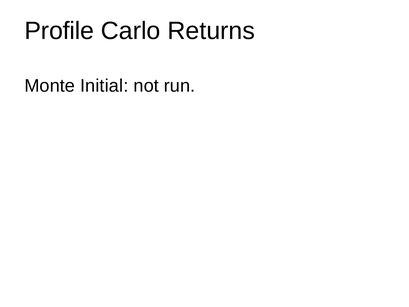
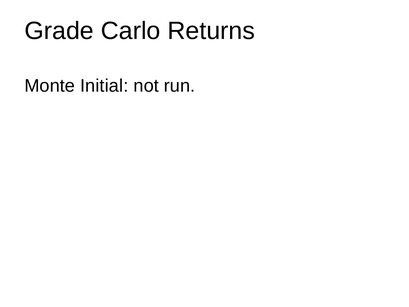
Profile: Profile -> Grade (59, 31)
